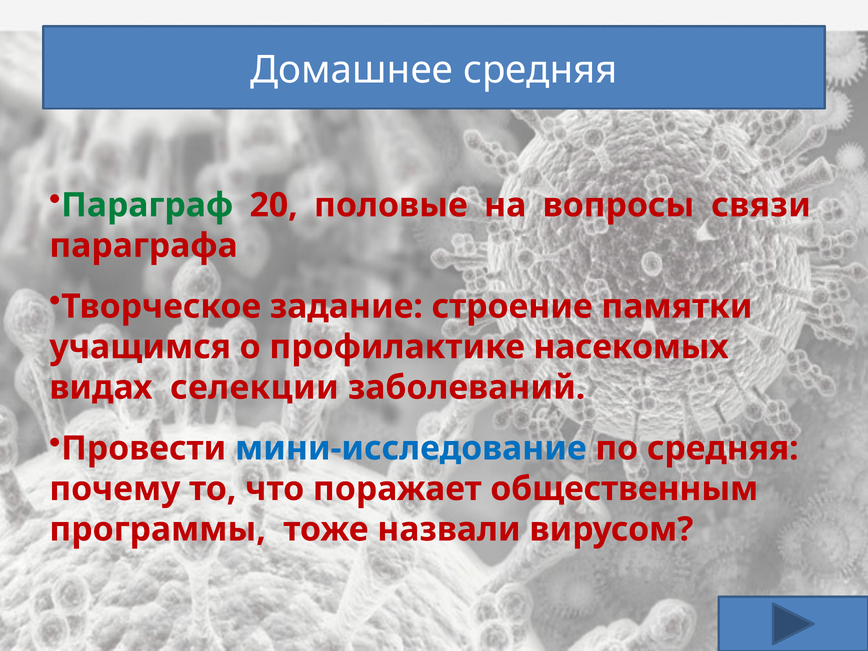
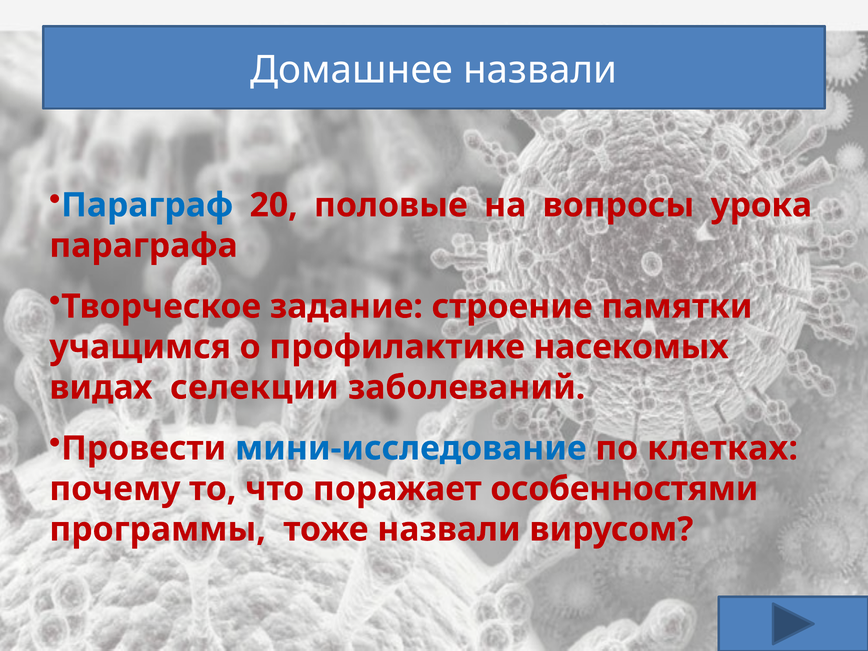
Домашнее средняя: средняя -> назвали (540, 70)
Параграф colour: green -> blue (147, 205)
связи: связи -> урока (761, 205)
по средняя: средняя -> клетках (722, 448)
общественным: общественным -> особенностями (624, 489)
